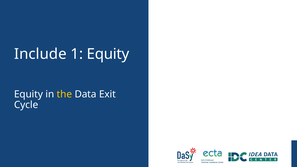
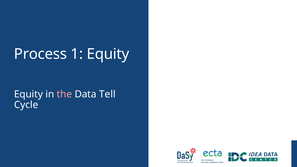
Include: Include -> Process (40, 54)
the colour: yellow -> pink (64, 94)
Exit: Exit -> Tell (107, 94)
